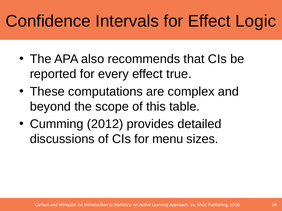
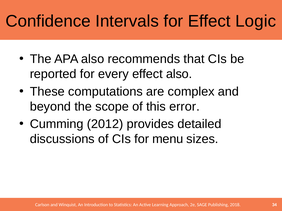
effect true: true -> also (179, 74)
table: table -> error (184, 107)
